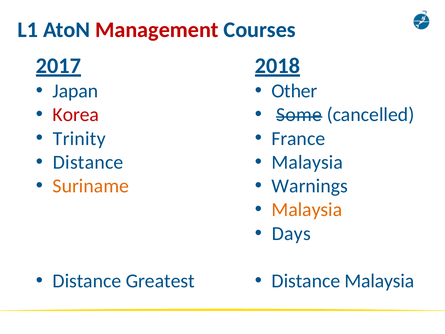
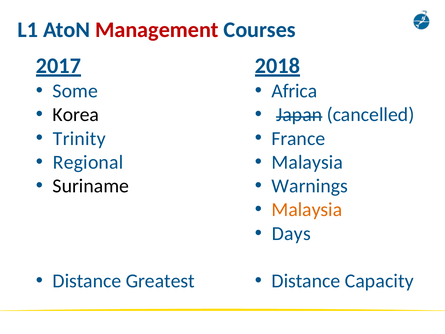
Japan: Japan -> Some (75, 91)
Other: Other -> Africa (294, 91)
Korea colour: red -> black (76, 115)
Some: Some -> Japan (299, 115)
Distance: Distance -> Regional (88, 162)
Suriname colour: orange -> black (91, 186)
Distance Malaysia: Malaysia -> Capacity (379, 281)
